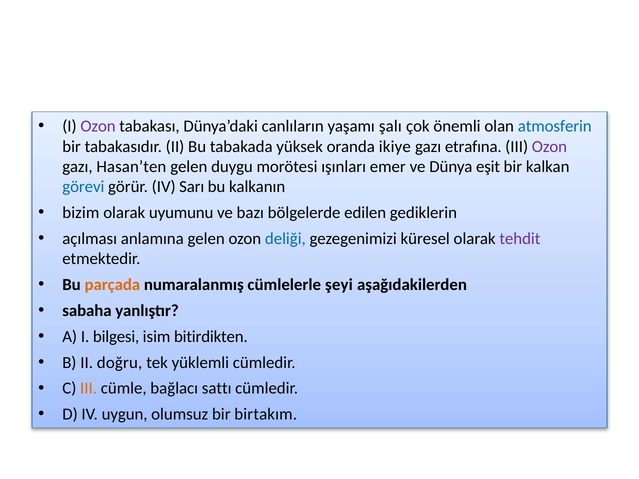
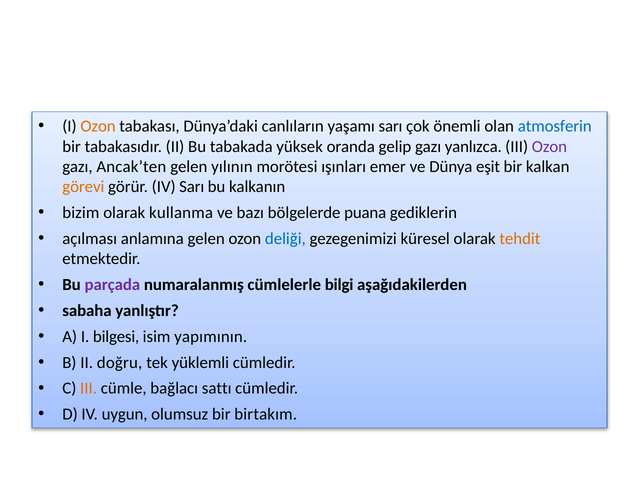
Ozon colour: purple -> orange (98, 126)
yaşamı şalı: şalı -> sarı (391, 126)
ikiye: ikiye -> gelip (395, 147)
etrafına: etrafına -> yanlızca (473, 147)
Hasan’ten: Hasan’ten -> Ancak’ten (131, 167)
duygu: duygu -> yılının (232, 167)
görevi colour: blue -> orange (83, 187)
uyumunu: uyumunu -> kullanma (181, 213)
edilen: edilen -> puana (365, 213)
tehdit colour: purple -> orange (520, 239)
parçada colour: orange -> purple (112, 285)
şeyi: şeyi -> bilgi (339, 285)
bitirdikten: bitirdikten -> yapımının (211, 337)
